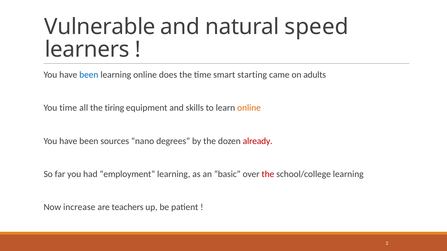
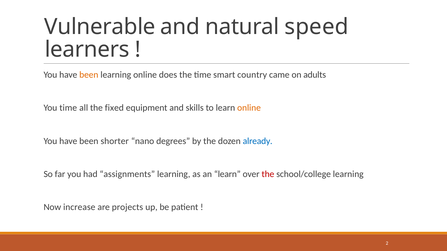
been colour: blue -> orange (89, 75)
starting: starting -> country (252, 75)
tiring: tiring -> fixed (114, 108)
sources: sources -> shorter (115, 141)
already colour: red -> blue (258, 141)
employment: employment -> assignments (127, 174)
an basic: basic -> learn (227, 174)
teachers: teachers -> projects (128, 208)
